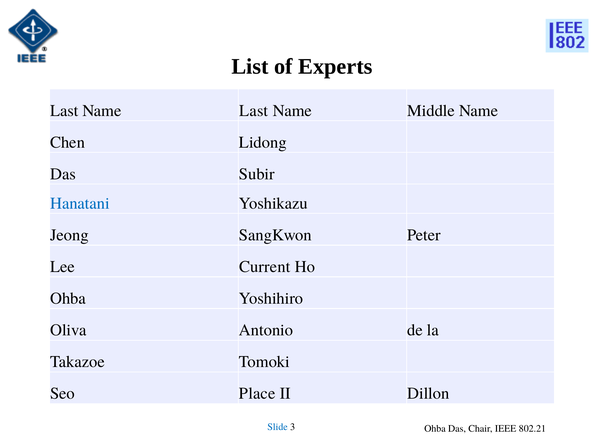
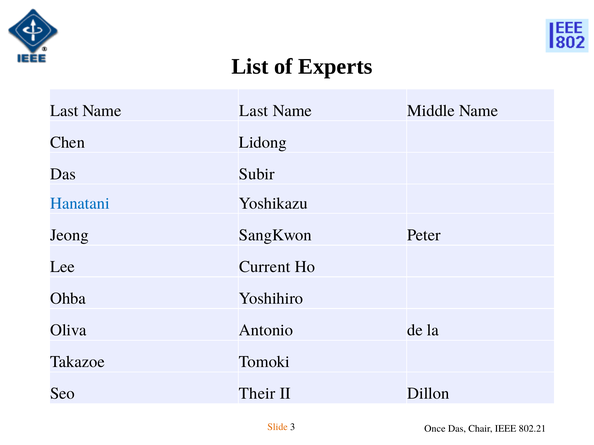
Place: Place -> Their (257, 394)
Slide colour: blue -> orange (278, 427)
Ohba: Ohba -> Once (435, 429)
